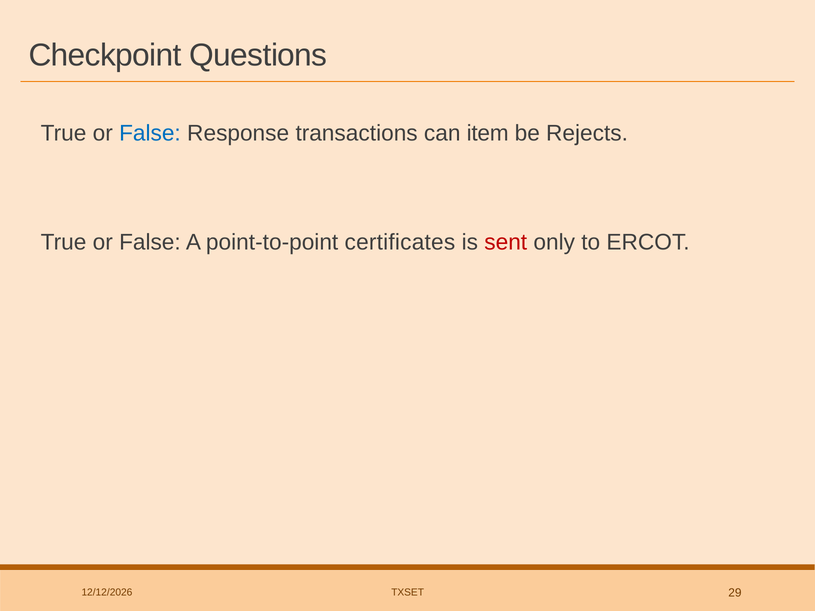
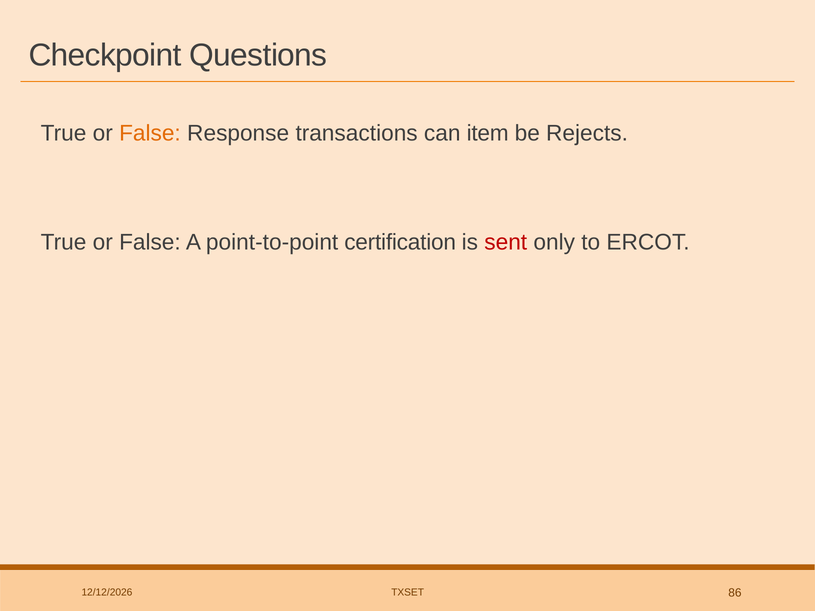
False colour: blue -> orange (150, 133)
certificates: certificates -> certification (400, 242)
29: 29 -> 86 (735, 593)
